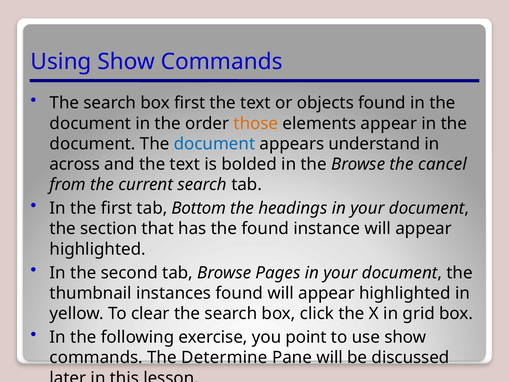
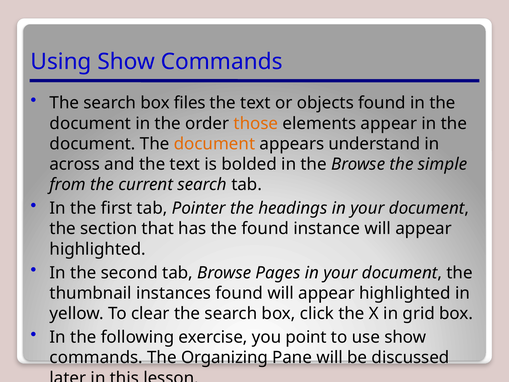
box first: first -> files (190, 103)
document colour: blue -> orange (214, 144)
cancel: cancel -> simple (443, 164)
Bottom: Bottom -> Pointer (199, 208)
Determine: Determine -> Organizing (224, 357)
